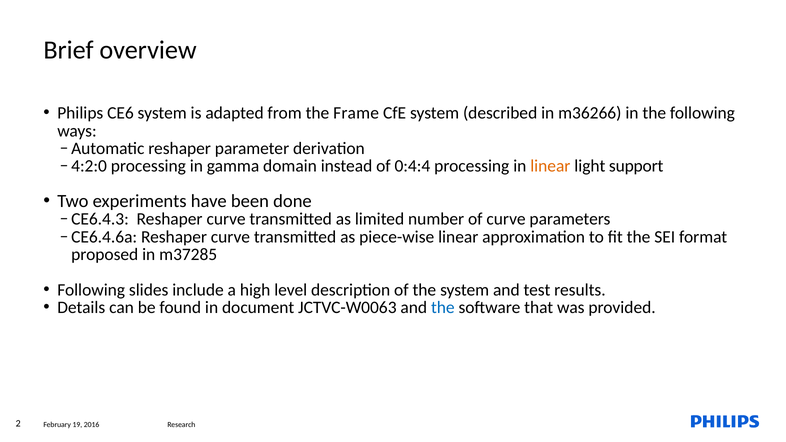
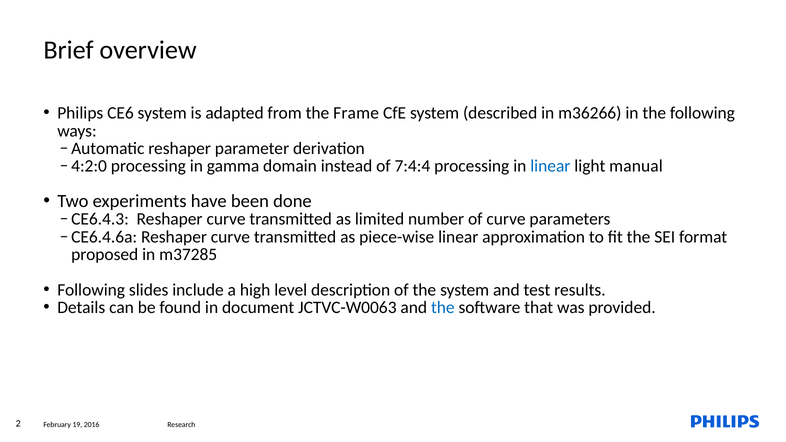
0:4:4: 0:4:4 -> 7:4:4 (412, 166)
linear colour: orange -> blue (550, 166)
support: support -> manual (636, 166)
